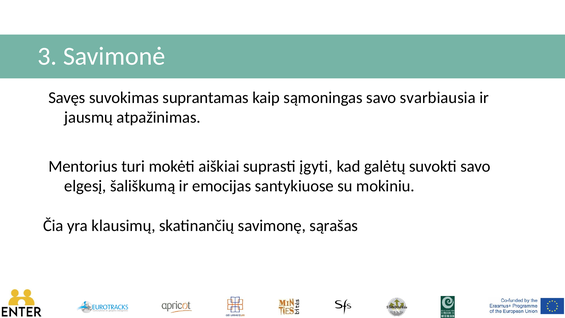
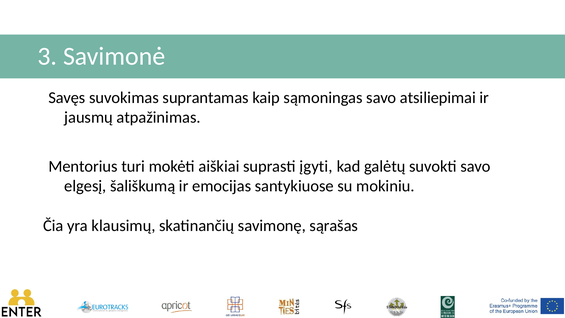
svarbiausia: svarbiausia -> atsiliepimai (438, 98)
